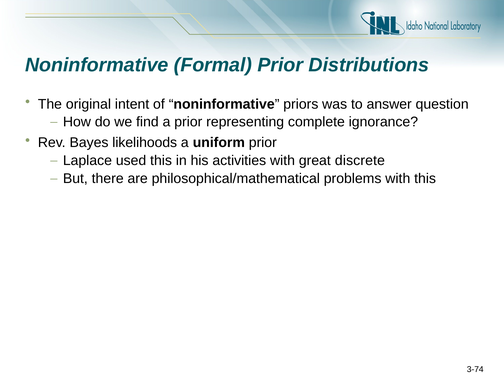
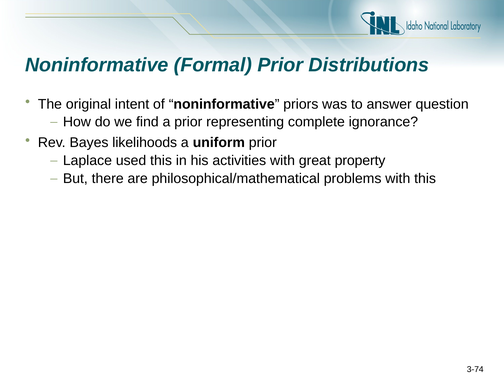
discrete: discrete -> property (360, 161)
